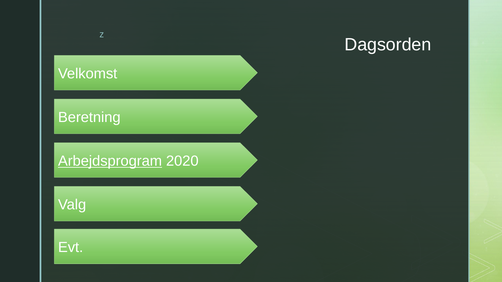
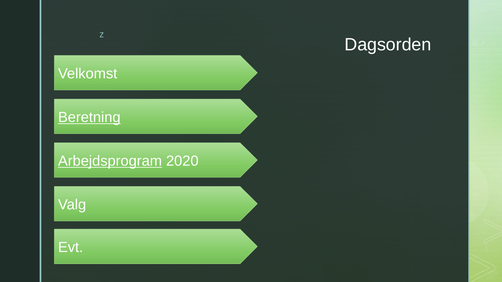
Beretning underline: none -> present (89, 118)
